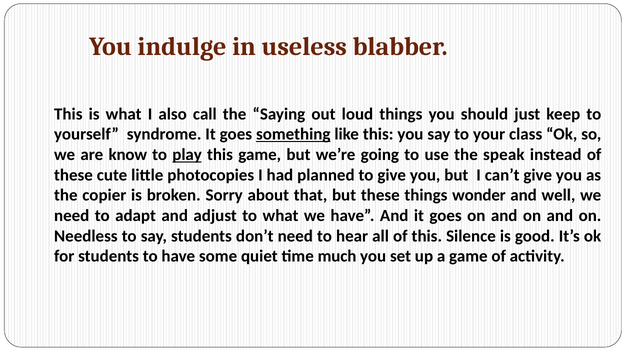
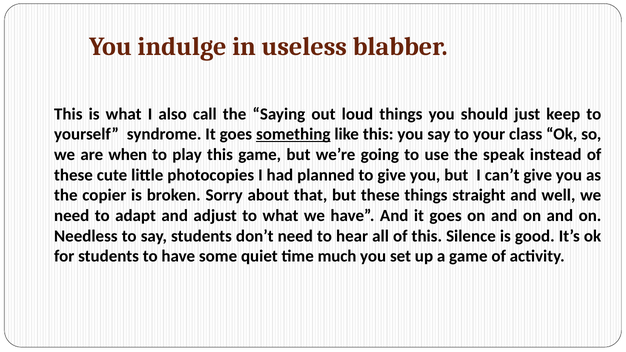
know: know -> when (128, 155)
play underline: present -> none (187, 155)
wonder: wonder -> straight (479, 195)
